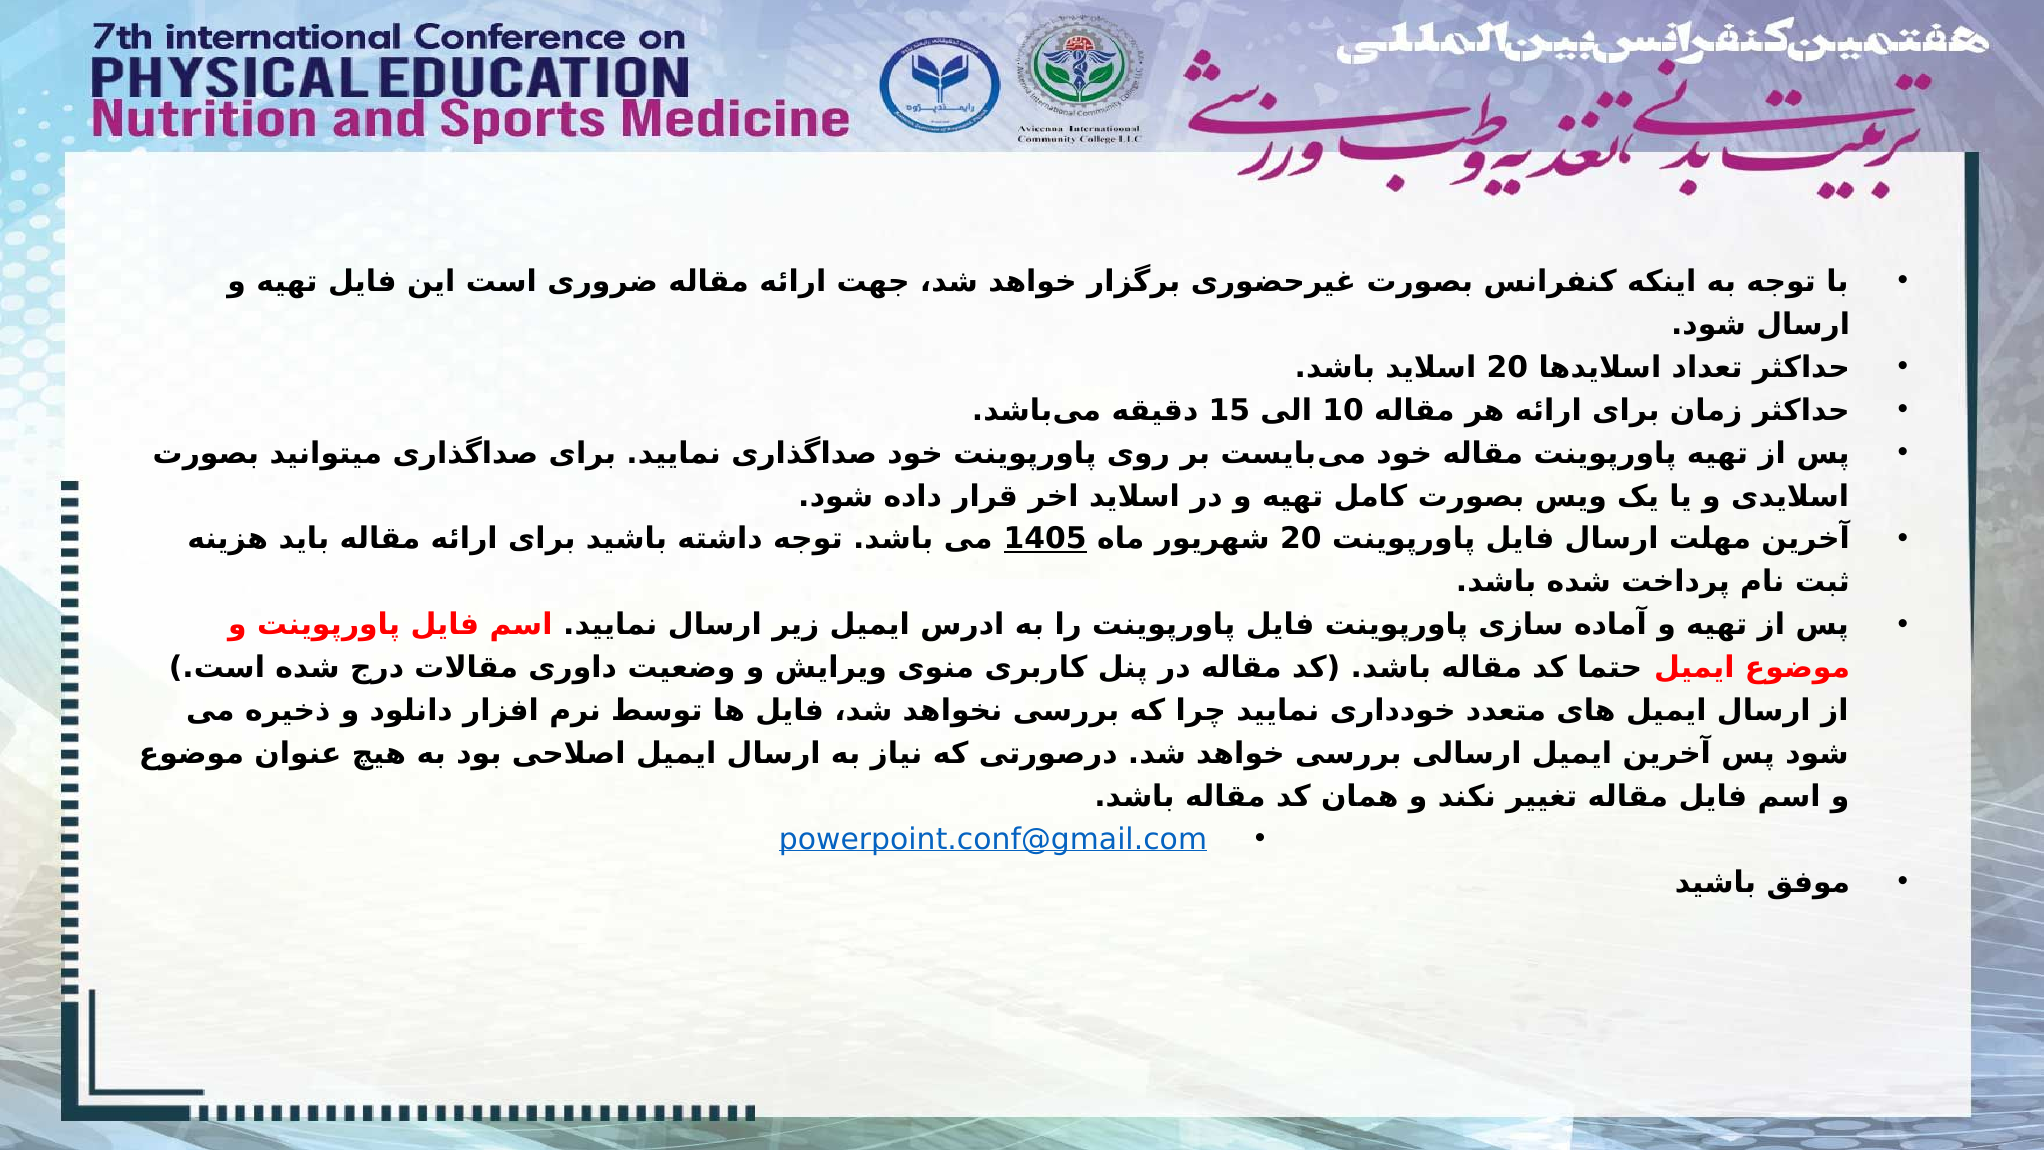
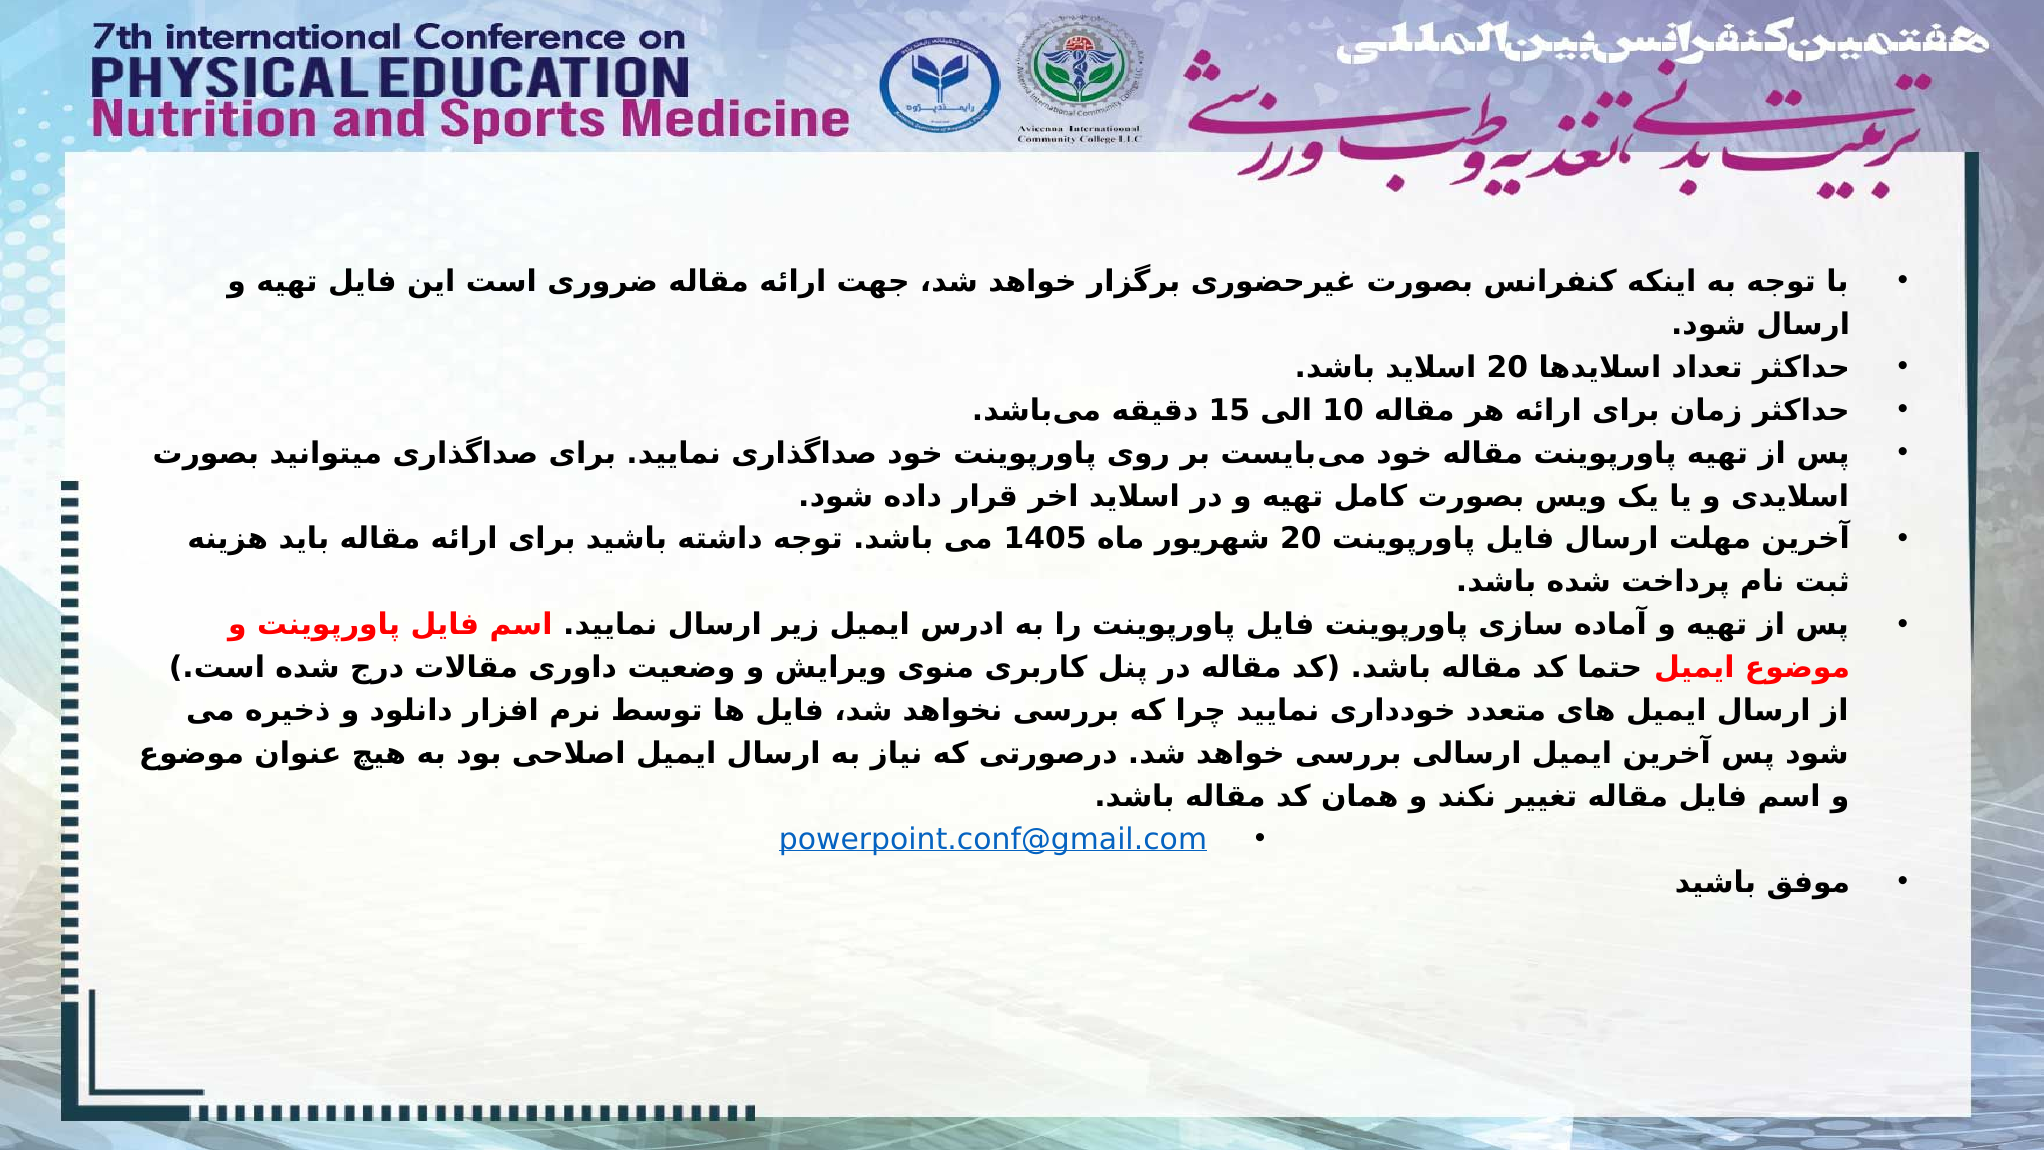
1405 underline: present -> none (1045, 539)
